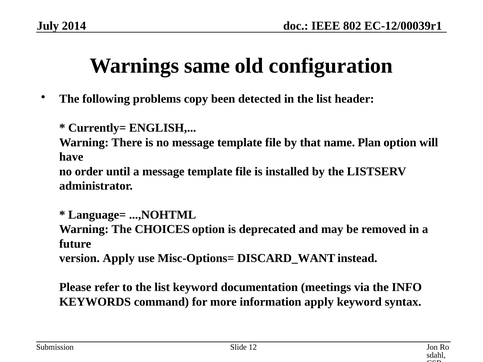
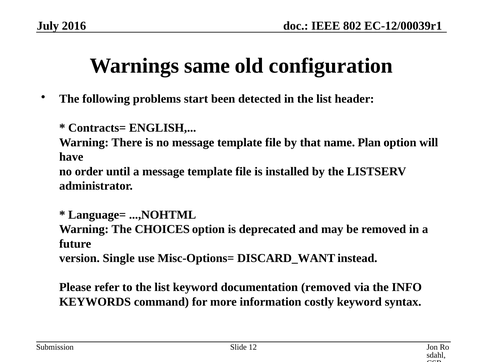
2014: 2014 -> 2016 (74, 26)
copy: copy -> start (196, 99)
Currently=: Currently= -> Contracts= (97, 128)
version Apply: Apply -> Single (119, 258)
documentation meetings: meetings -> removed (326, 287)
information apply: apply -> costly (319, 302)
